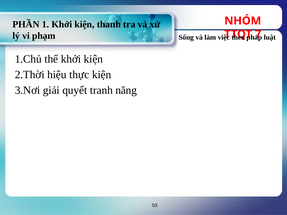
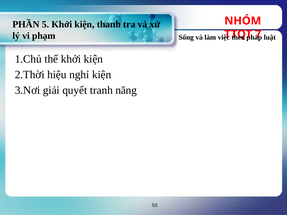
1: 1 -> 5 (45, 24)
thực: thực -> nghỉ (79, 75)
